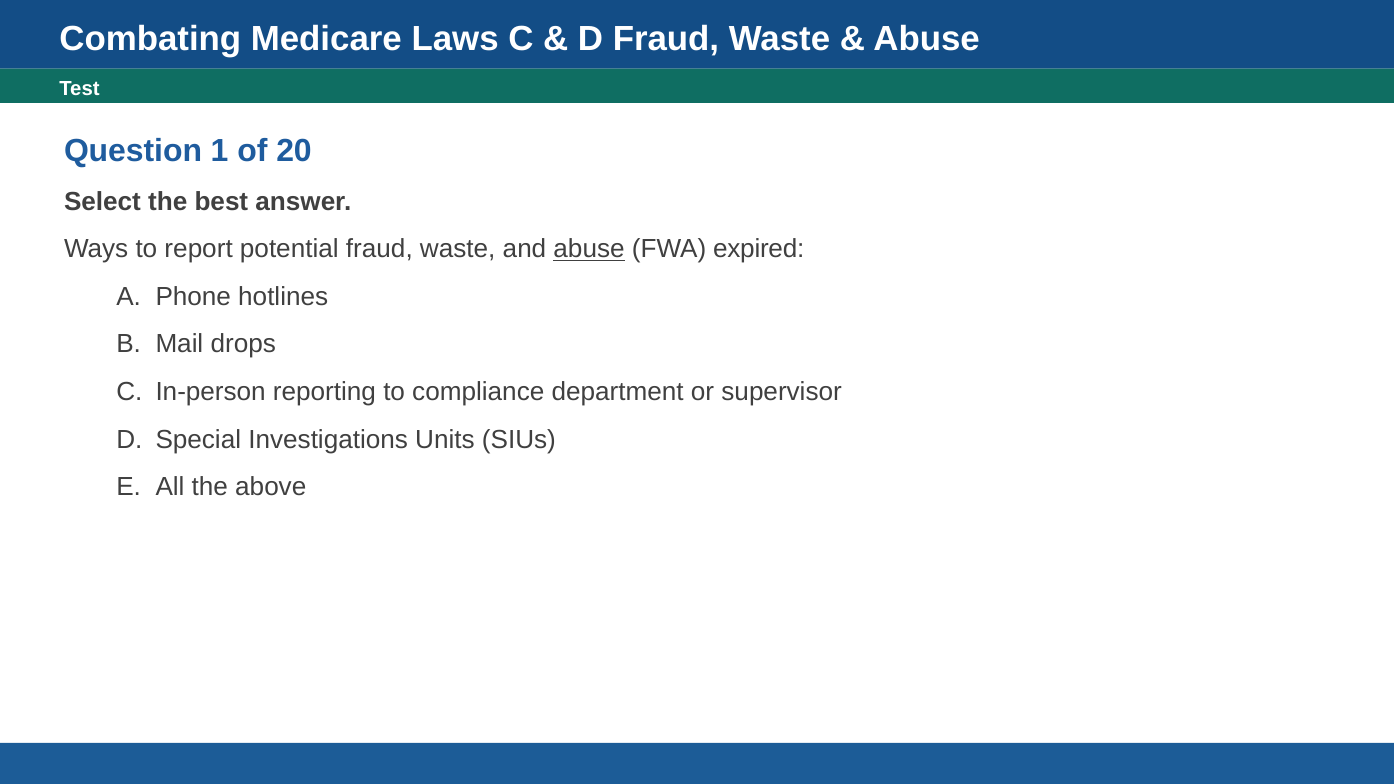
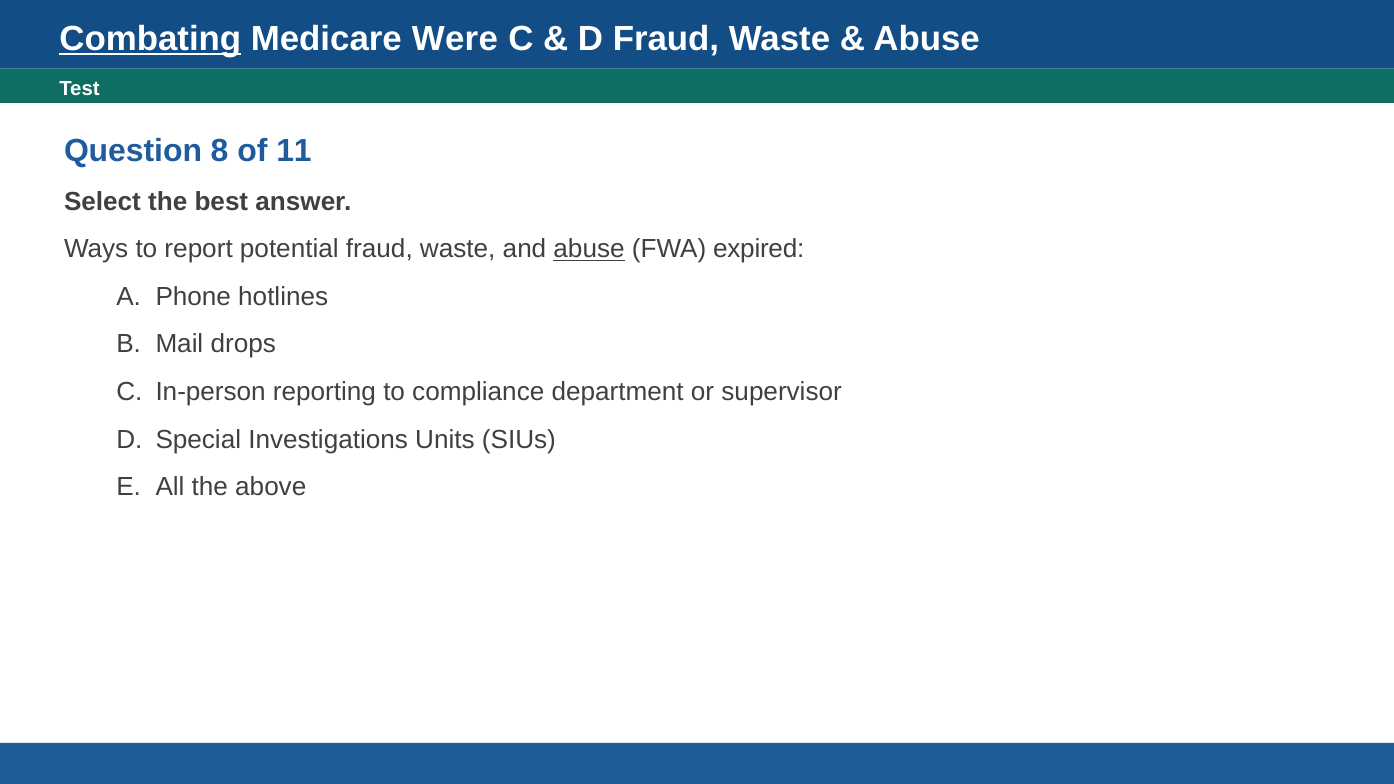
Combating underline: none -> present (150, 39)
Laws: Laws -> Were (455, 39)
1: 1 -> 8 (220, 151)
20: 20 -> 11 (294, 151)
